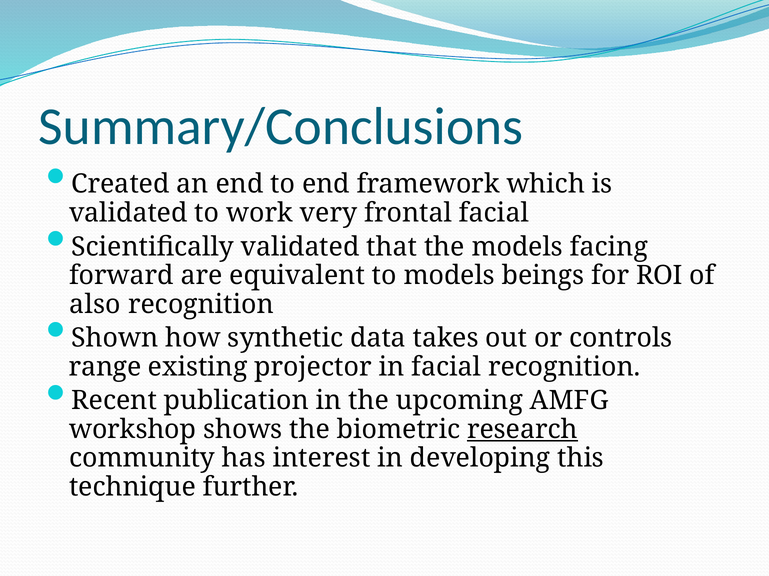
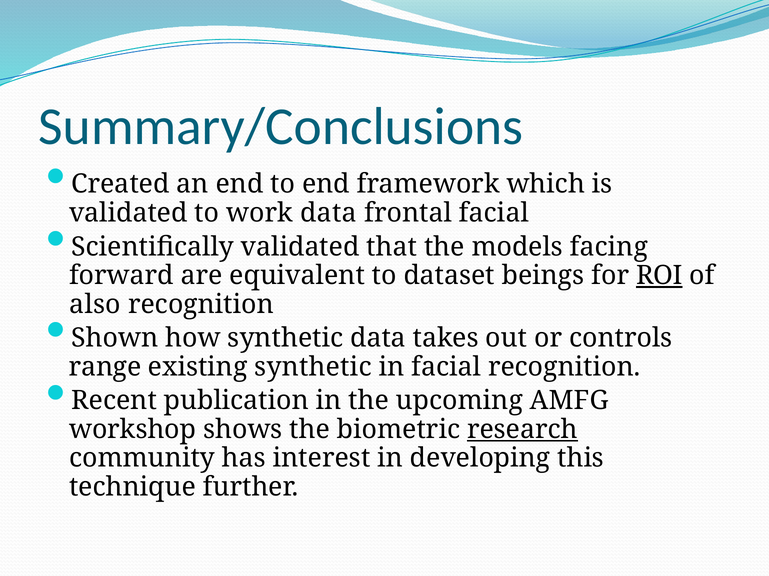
work very: very -> data (328, 213)
to models: models -> dataset (449, 276)
ROI underline: none -> present (659, 276)
existing projector: projector -> synthetic (313, 367)
